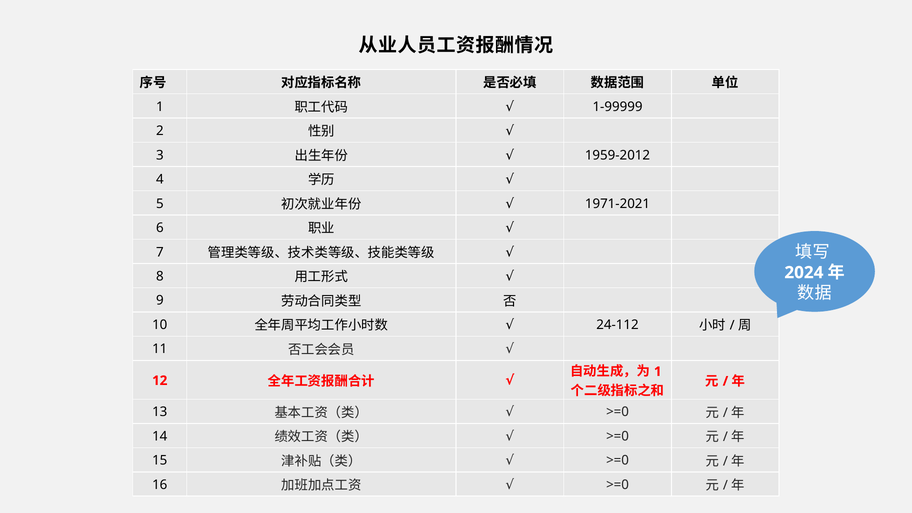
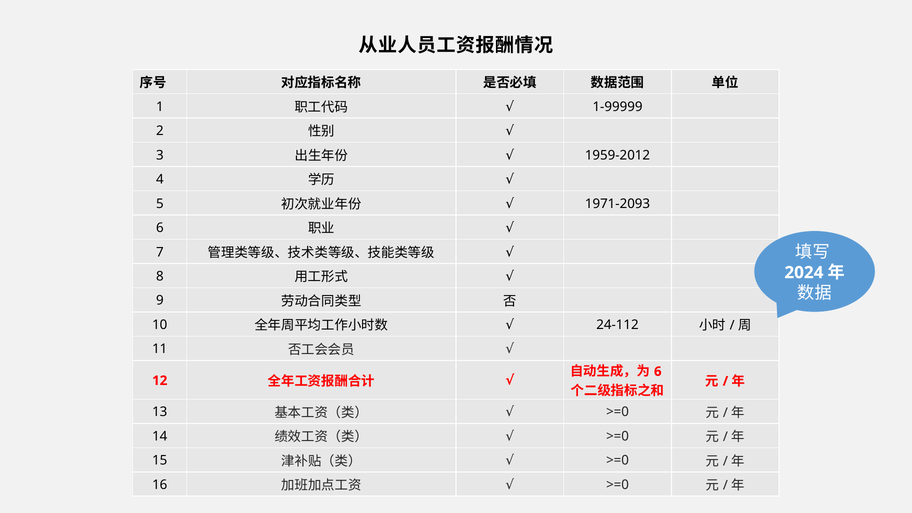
1971-2021: 1971-2021 -> 1971-2093 (617, 204)
1: 1 -> 6 (658, 372)
